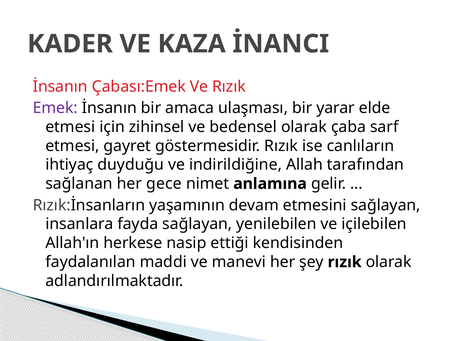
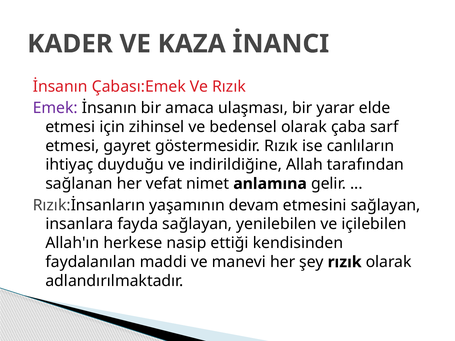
gece: gece -> vefat (164, 184)
